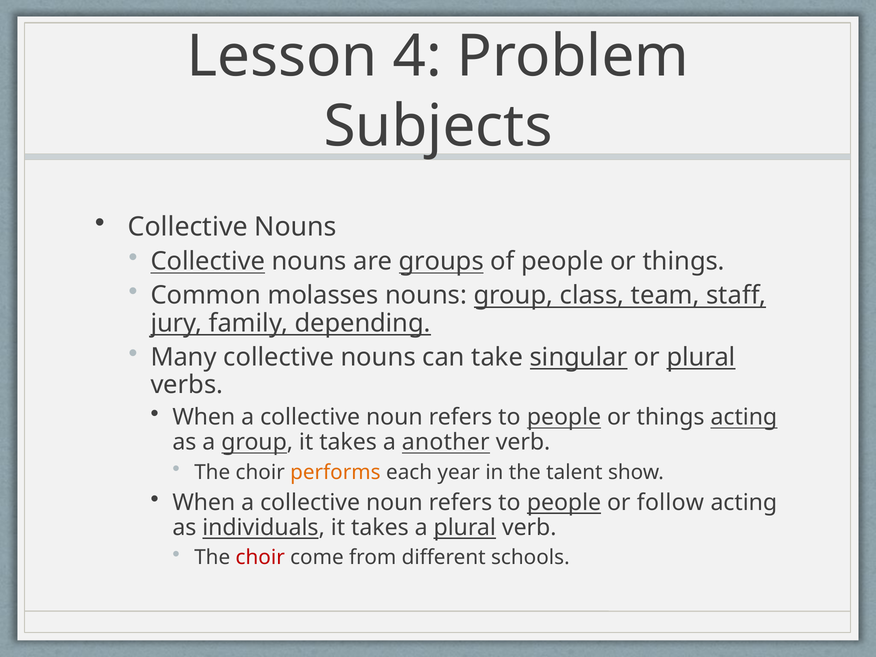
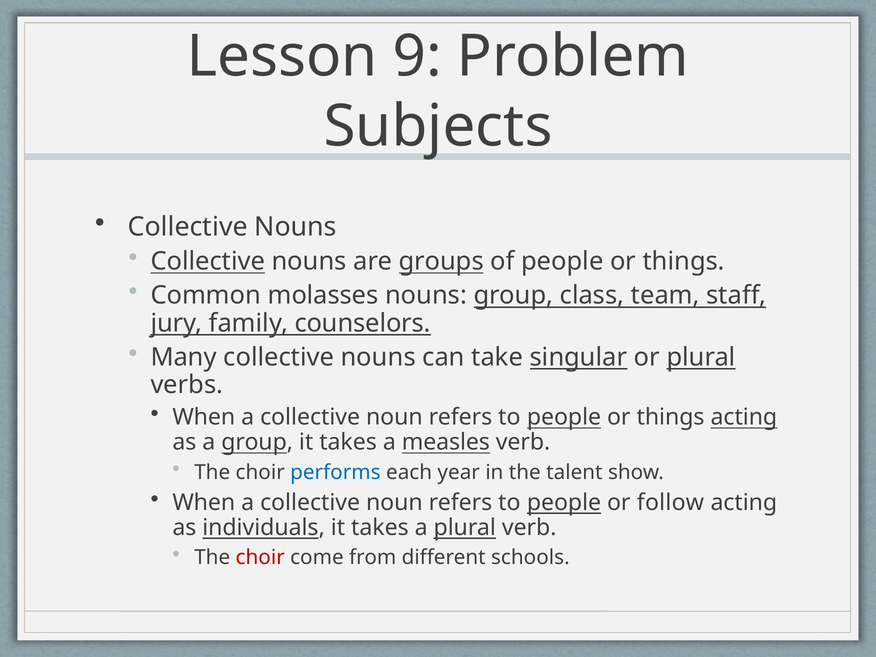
4: 4 -> 9 (417, 57)
depending: depending -> counselors (363, 323)
another: another -> measles (446, 442)
performs colour: orange -> blue (335, 472)
